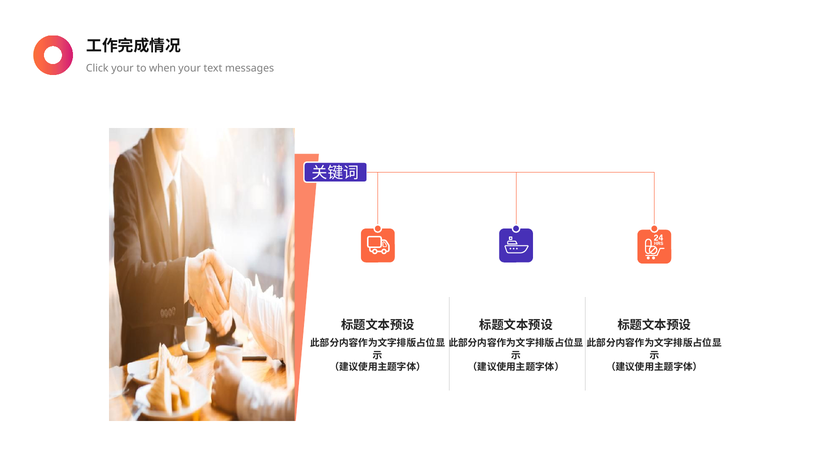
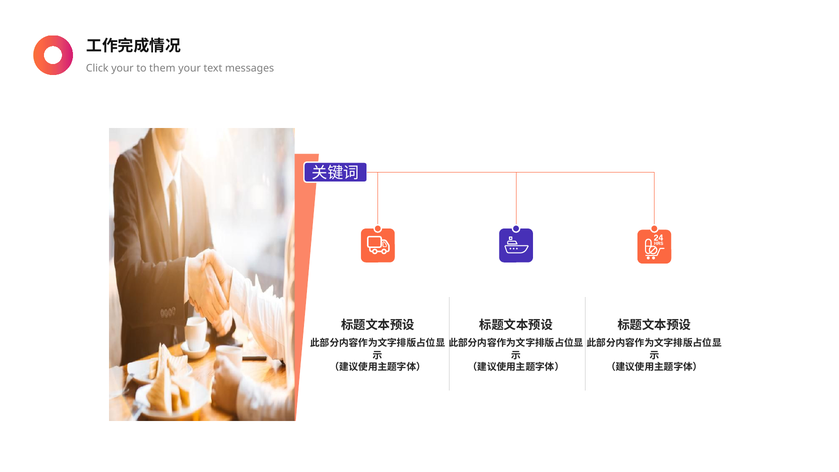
when: when -> them (162, 68)
